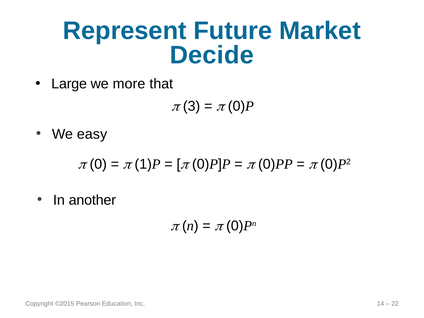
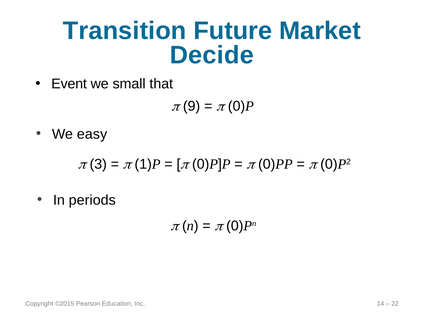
Represent: Represent -> Transition (125, 31)
Large: Large -> Event (69, 84)
more: more -> small (129, 84)
3: 3 -> 9 (192, 106)
0: 0 -> 3 (98, 164)
another: another -> periods (92, 200)
